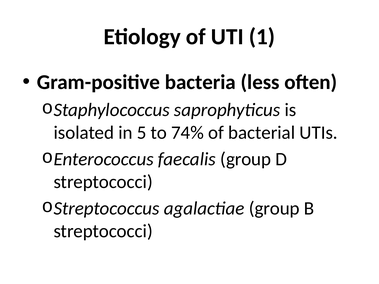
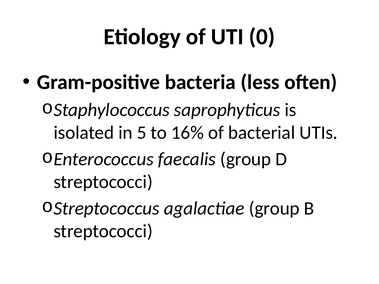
1: 1 -> 0 (262, 37)
74%: 74% -> 16% (187, 133)
